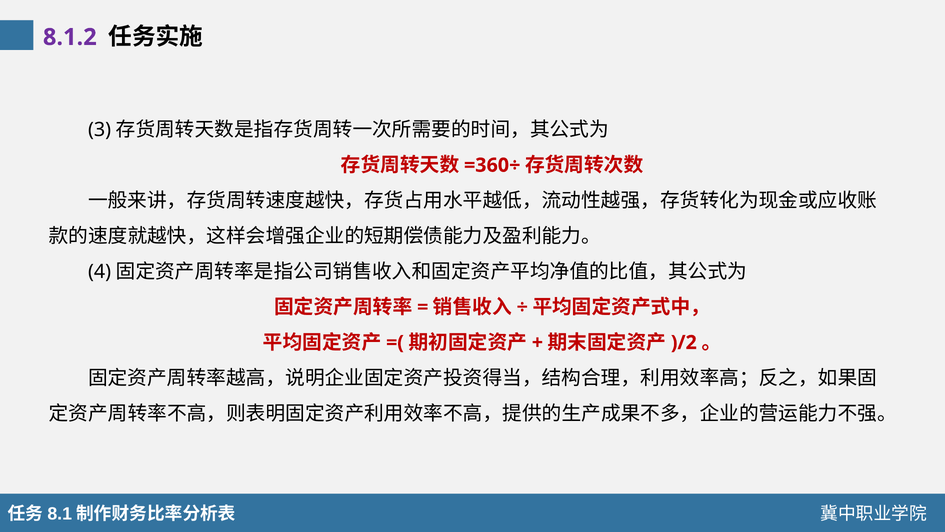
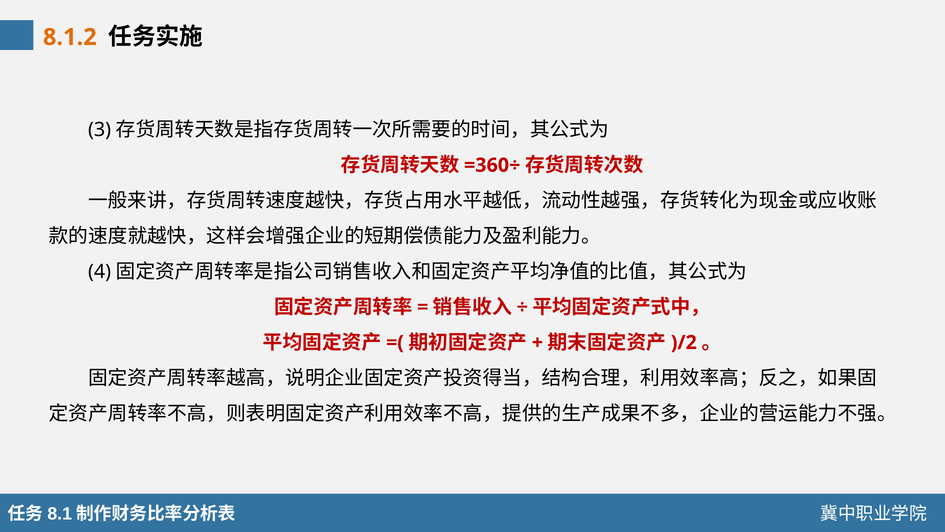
8.1.2 colour: purple -> orange (70, 37)
